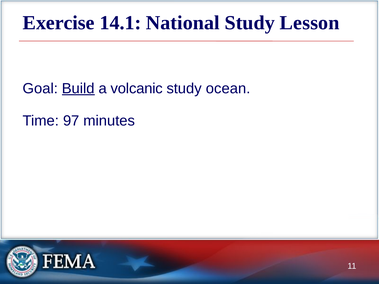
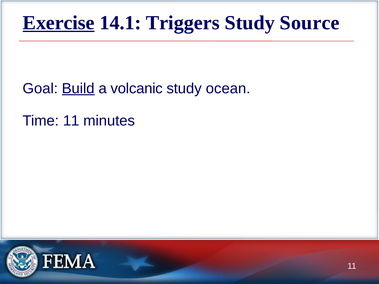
Exercise underline: none -> present (59, 23)
National: National -> Triggers (183, 23)
Lesson: Lesson -> Source (310, 23)
Time 97: 97 -> 11 (71, 121)
